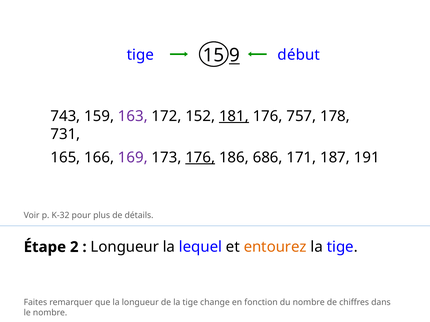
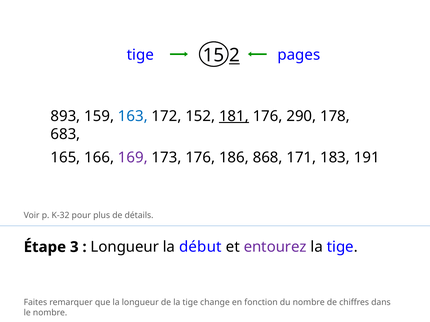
9: 9 -> 2 (234, 55)
début: début -> pages (299, 55)
743: 743 -> 893 (65, 116)
163 colour: purple -> blue (133, 116)
757: 757 -> 290 (301, 116)
731: 731 -> 683 (65, 134)
176 underline: present -> none (200, 158)
686: 686 -> 868 (268, 158)
187: 187 -> 183 (335, 158)
2: 2 -> 3 (74, 247)
lequel: lequel -> début (200, 247)
entourez colour: orange -> purple (275, 247)
